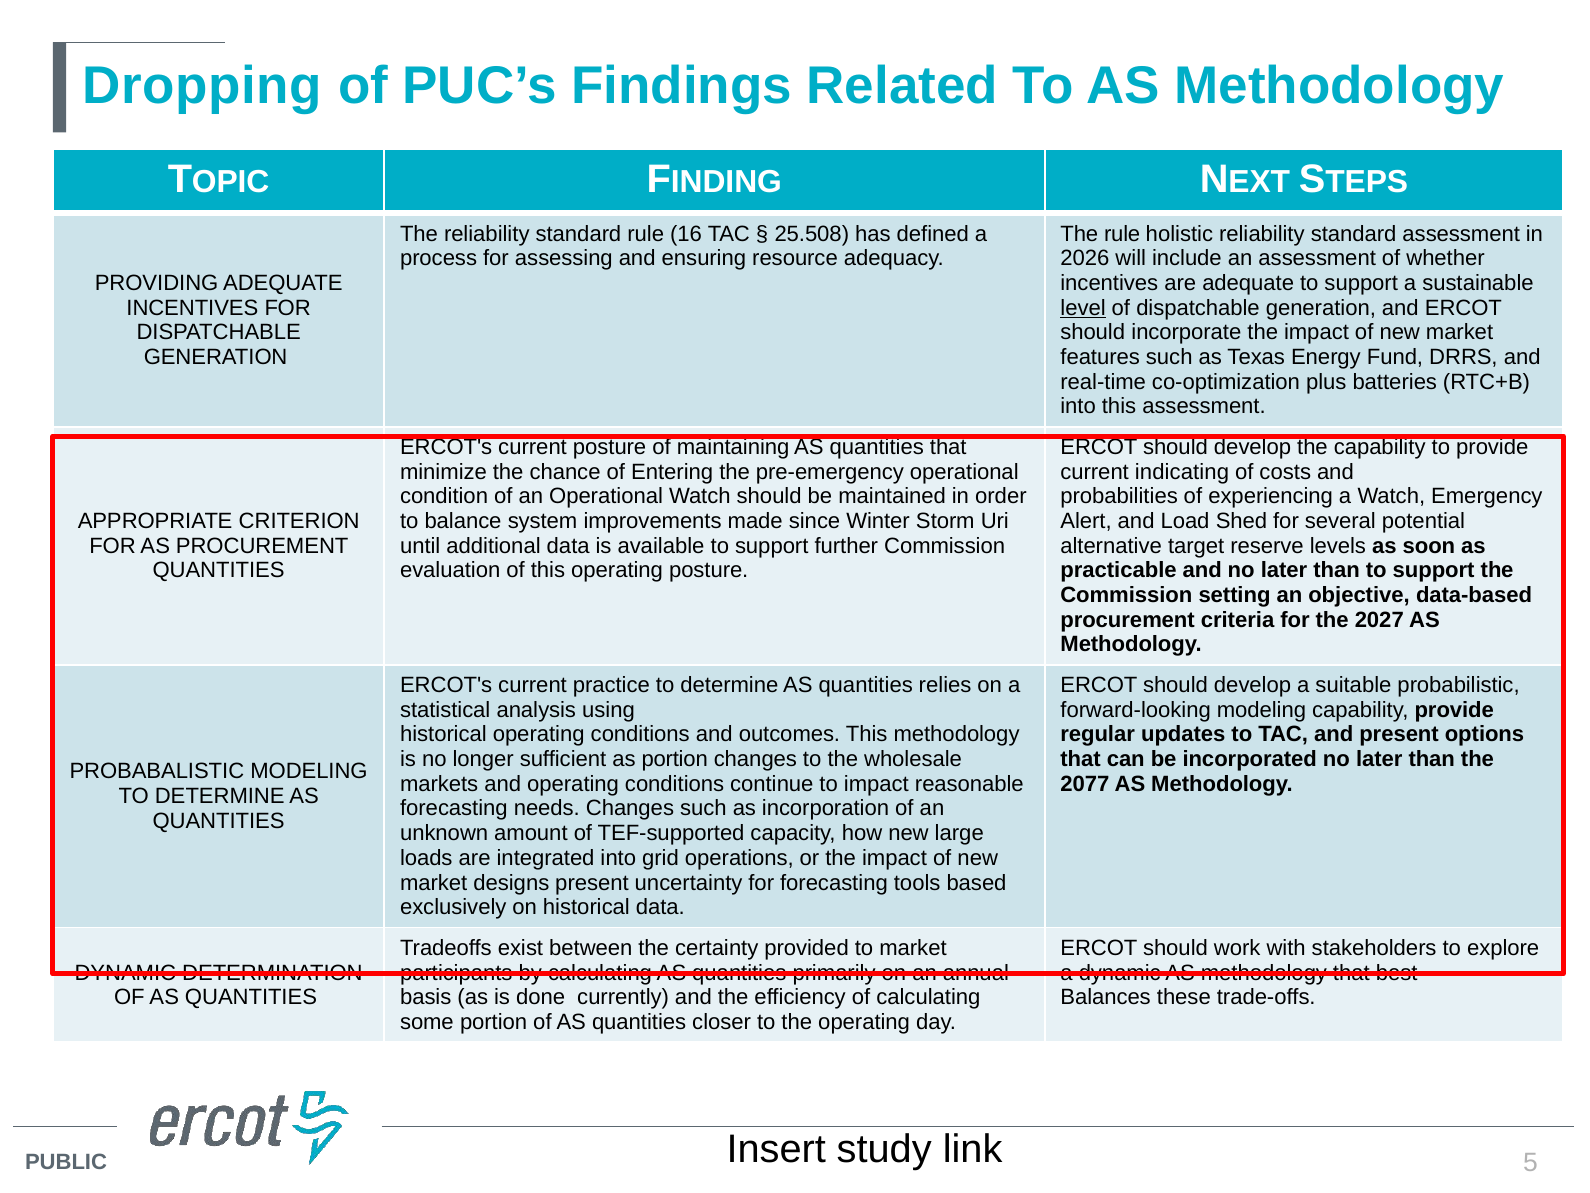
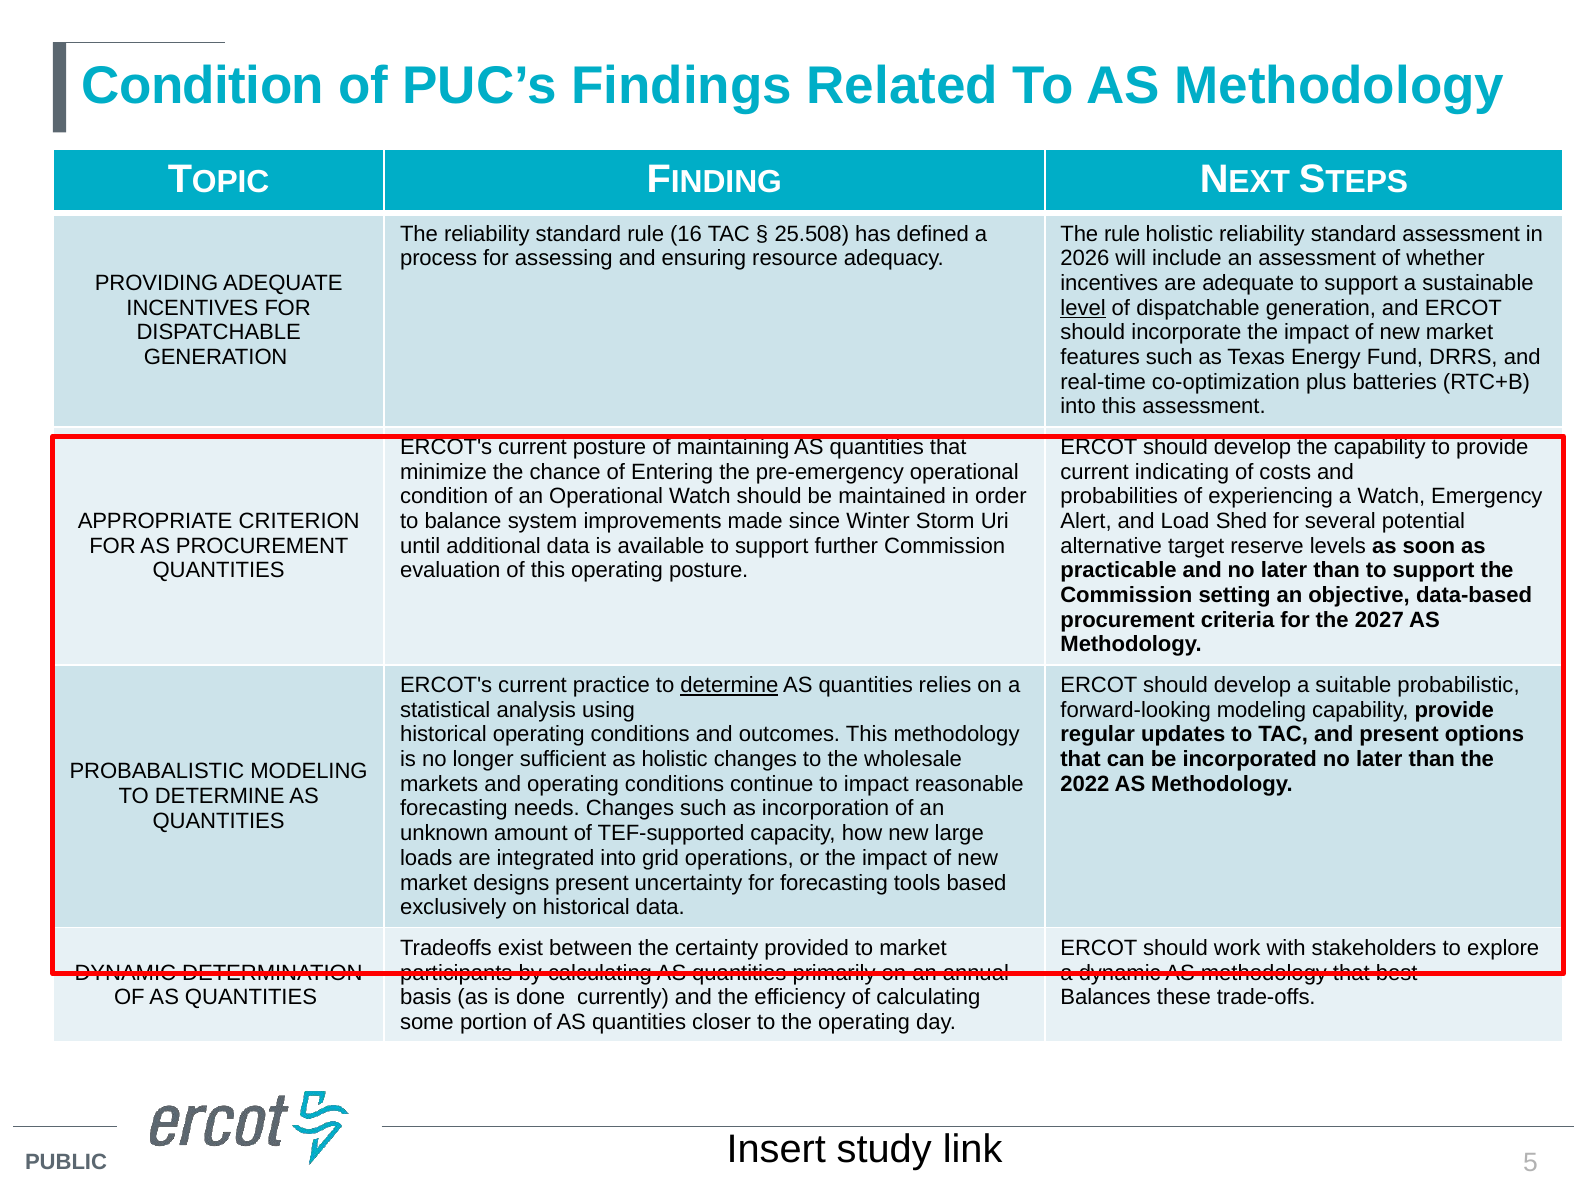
Dropping: Dropping -> Condition (203, 86)
determine underline: none -> present (729, 685)
as portion: portion -> holistic (675, 759)
2077: 2077 -> 2022 (1085, 784)
